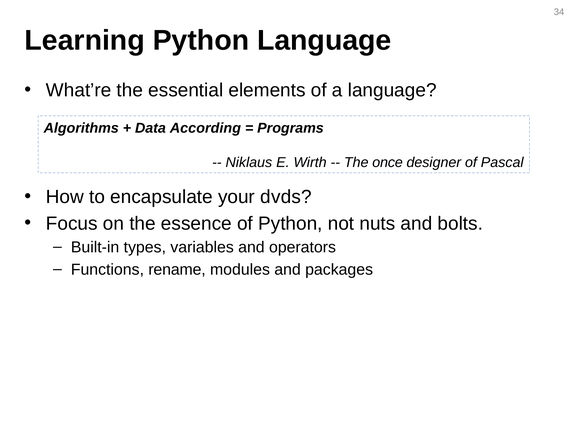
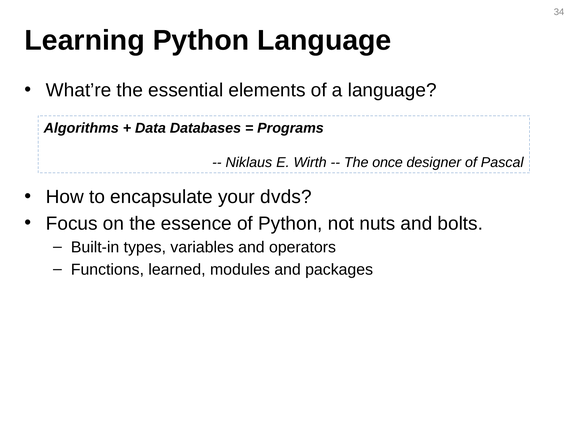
According: According -> Databases (205, 128)
rename: rename -> learned (177, 269)
